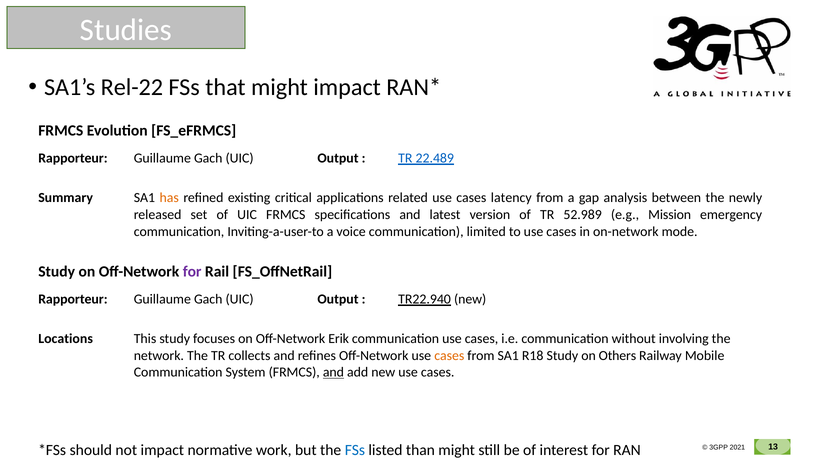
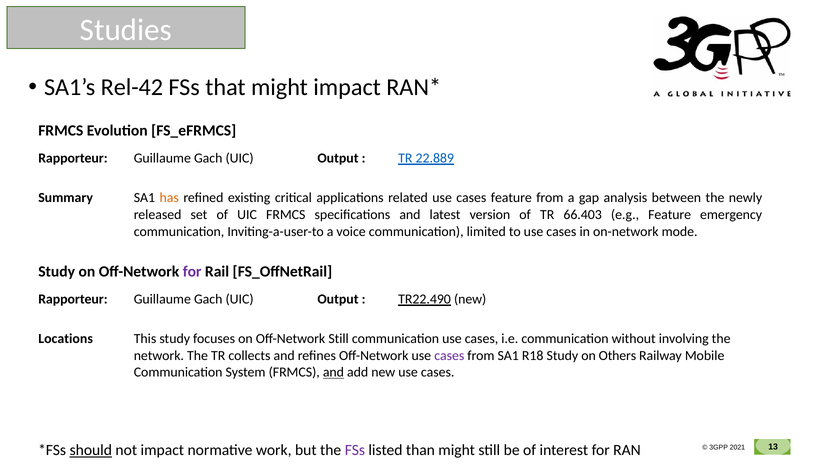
Rel-22: Rel-22 -> Rel-42 (132, 87)
22.489: 22.489 -> 22.889 (435, 158)
cases latency: latency -> feature (511, 198)
52.989: 52.989 -> 66.403 (583, 215)
e.g Mission: Mission -> Feature (670, 215)
TR22.940: TR22.940 -> TR22.490 (425, 299)
Off-Network Erik: Erik -> Still (339, 339)
cases colour: orange -> purple (449, 356)
should underline: none -> present (91, 451)
FSs colour: blue -> purple (355, 451)
